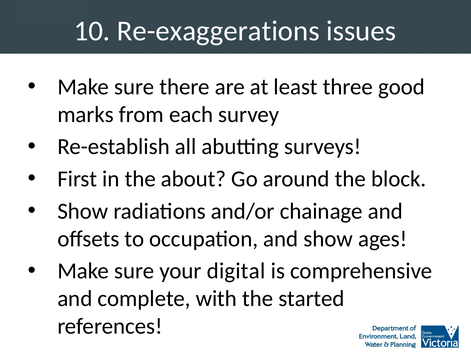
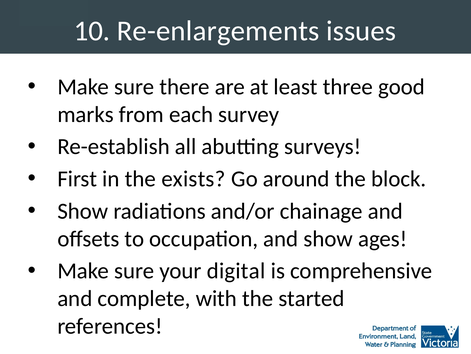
Re-exaggerations: Re-exaggerations -> Re-enlargements (218, 31)
about: about -> exists (193, 179)
